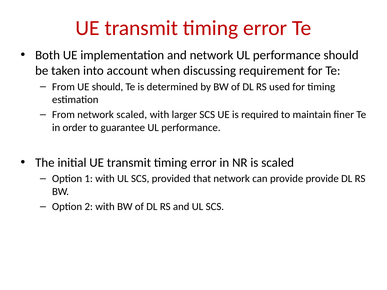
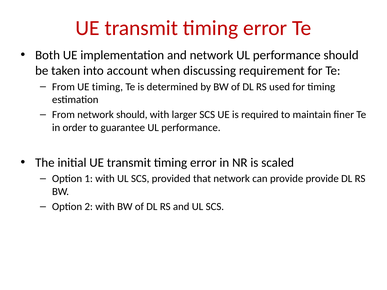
UE should: should -> timing (107, 87)
network scaled: scaled -> should (132, 115)
